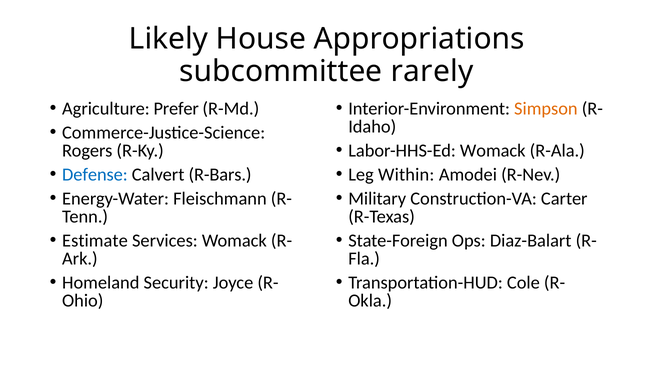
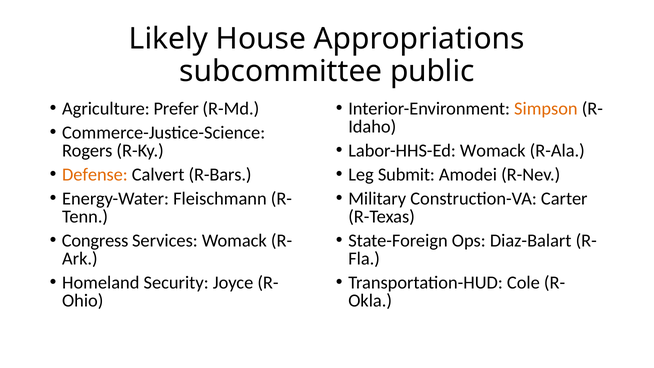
rarely: rarely -> public (432, 71)
Defense colour: blue -> orange (95, 175)
Within: Within -> Submit (406, 175)
Estimate: Estimate -> Congress (95, 241)
